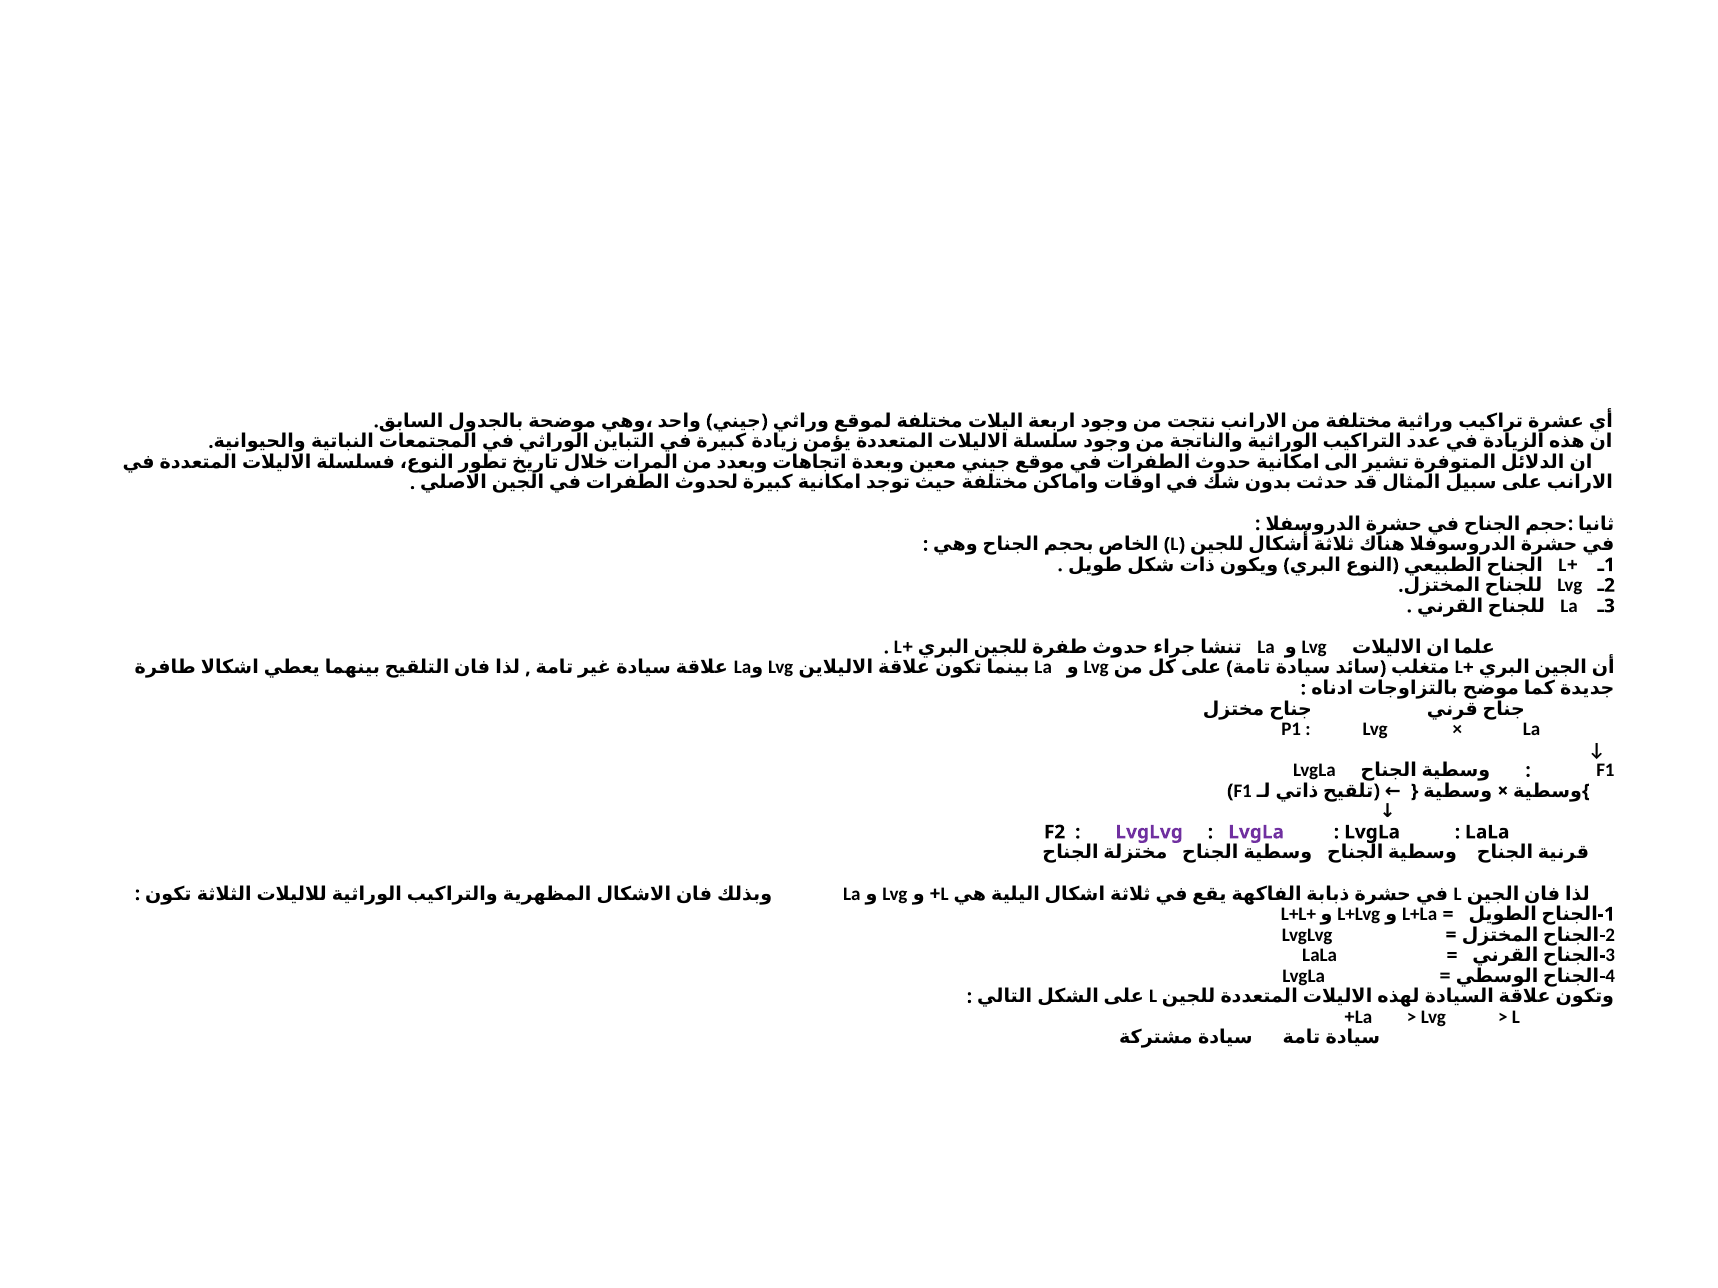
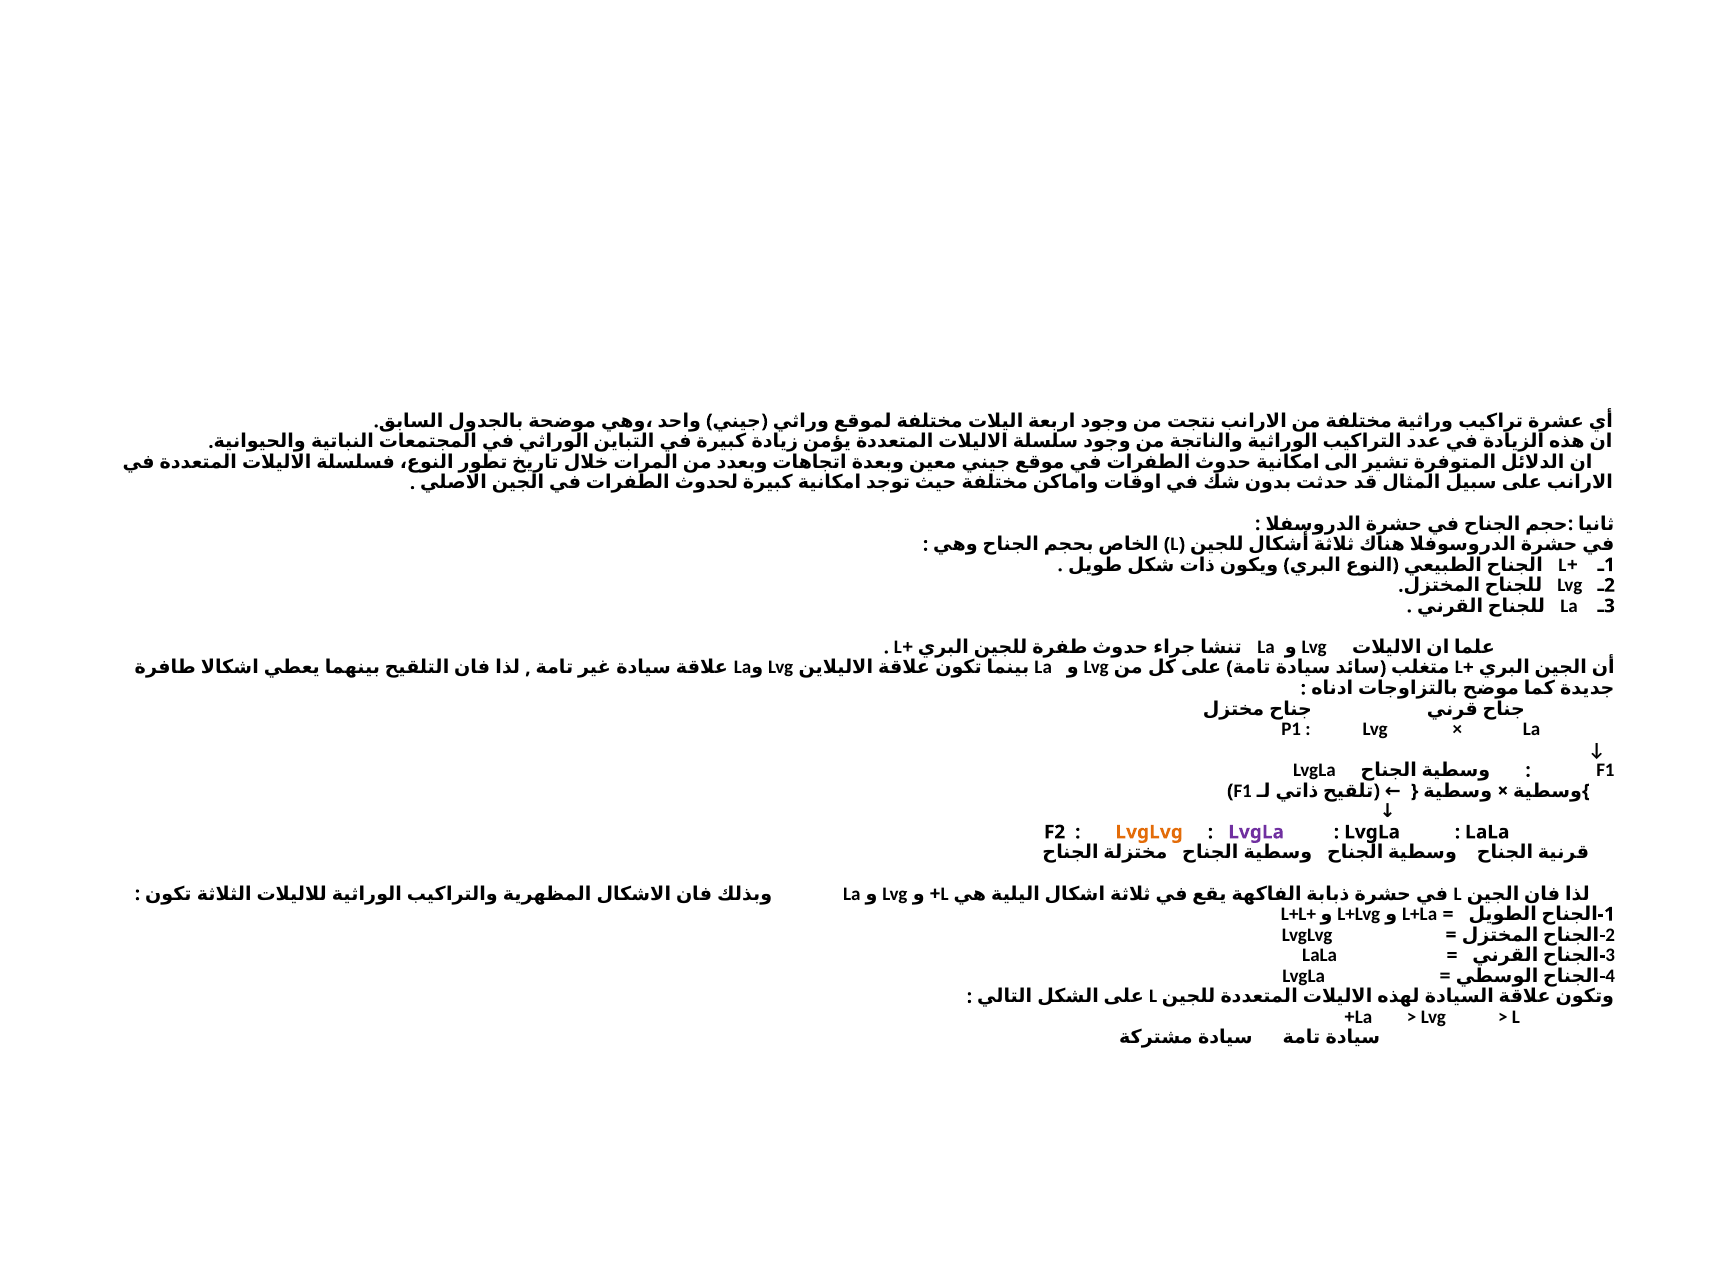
LvgLvg colour: purple -> orange (1149, 832)
